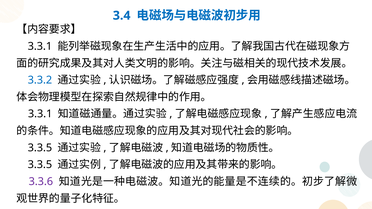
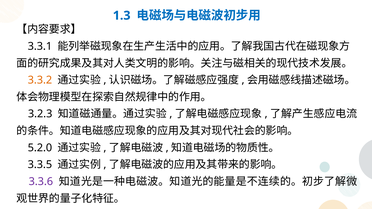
3.4: 3.4 -> 1.3 (122, 16)
3.3.2 colour: blue -> orange (40, 80)
3.3.1: 3.3.1 -> 3.2.3 (40, 114)
3.3.5: 3.3.5 -> 5.2.0 (40, 148)
